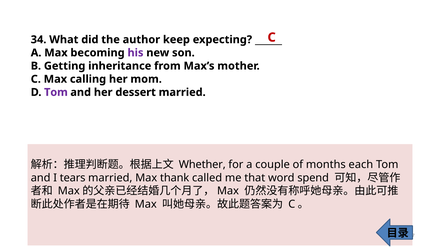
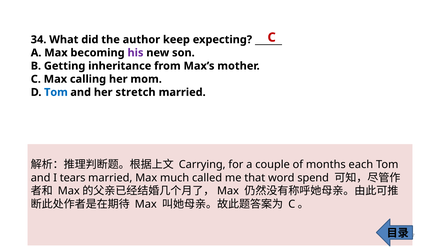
Tom colour: purple -> blue (56, 92)
dessert: dessert -> stretch (136, 92)
Whether: Whether -> Carrying (202, 165)
thank: thank -> much (175, 178)
